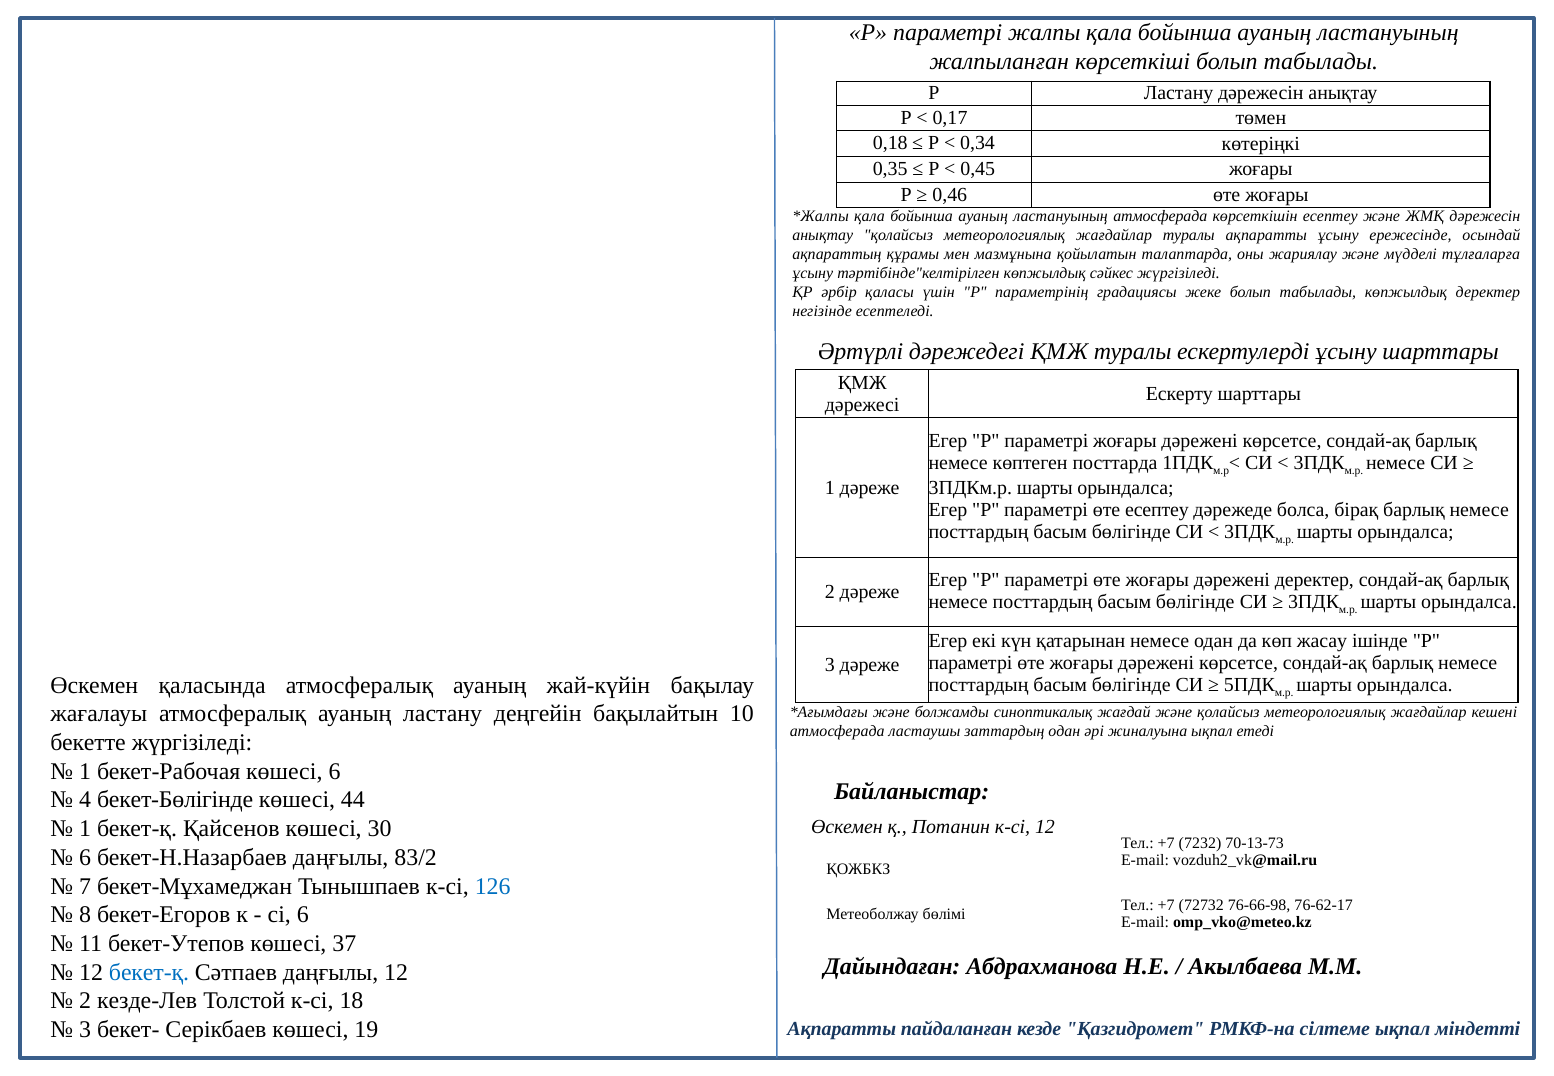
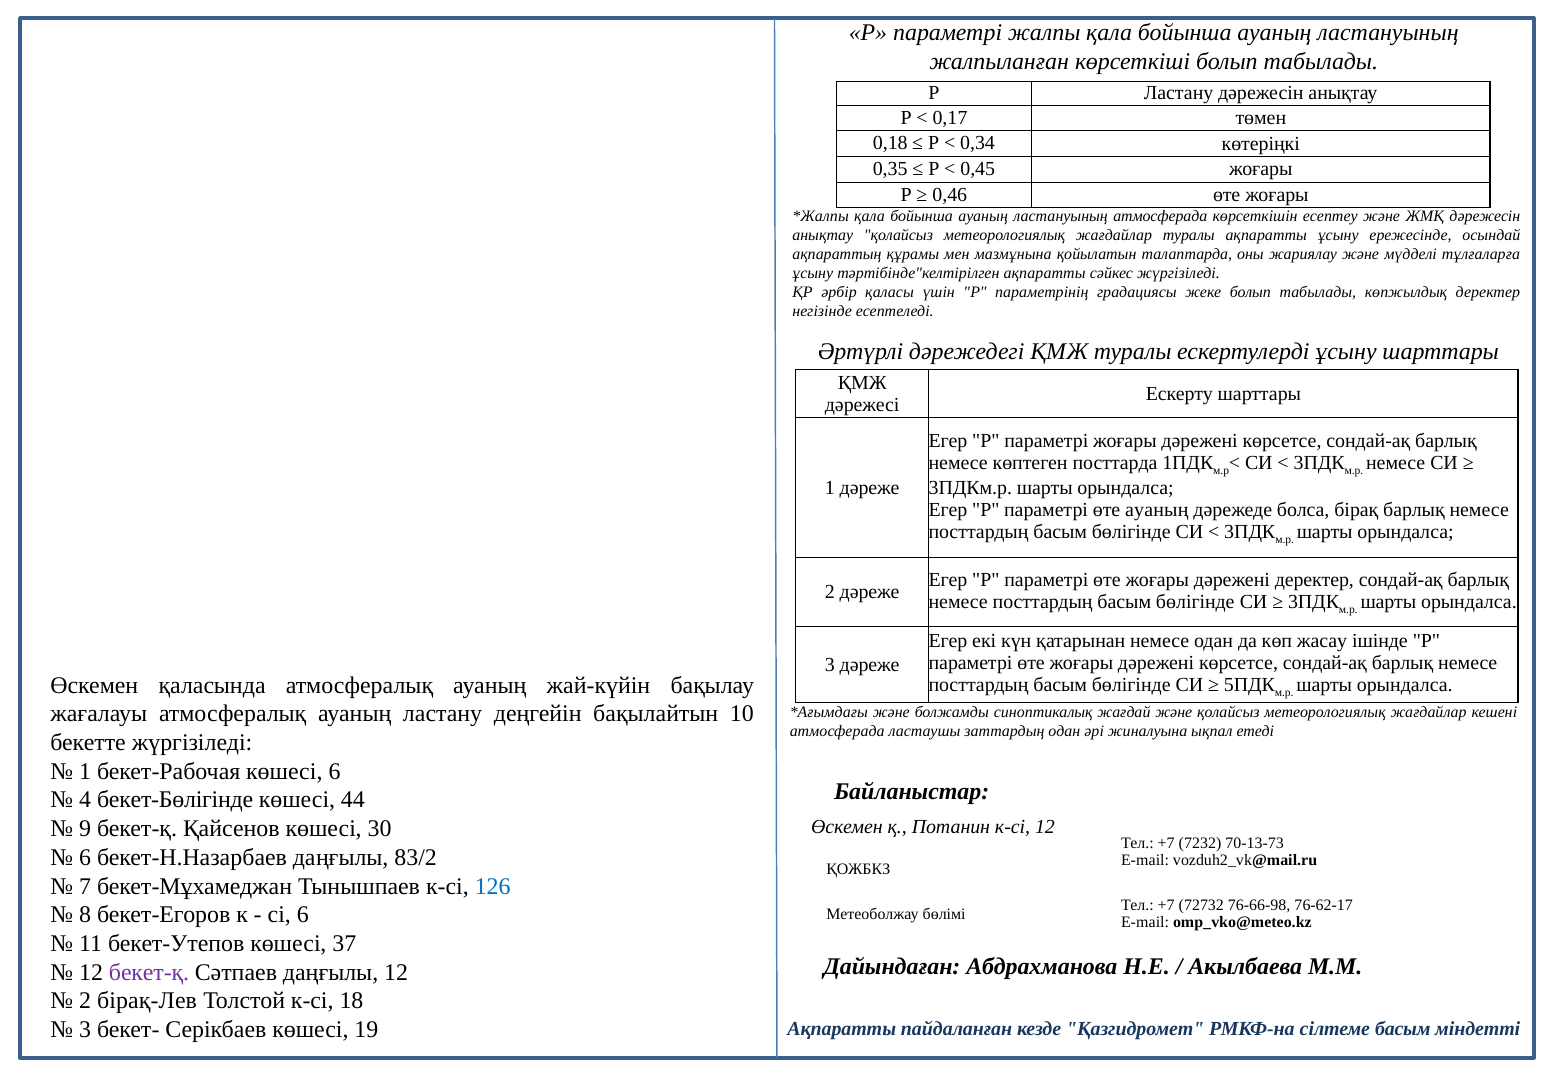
тәртібінде"келтірілген көпжылдық: көпжылдық -> ақпаратты (1045, 274)
өте есептеу: есептеу -> ауаның (1157, 509)
1: 1 -> 9 (85, 829)
бекет-қ colour: blue -> purple (149, 972)
кезде-Лев: кезде-Лев -> бірақ-Лев (147, 1001)
сілтеме ықпал: ықпал -> басым (1403, 1028)
